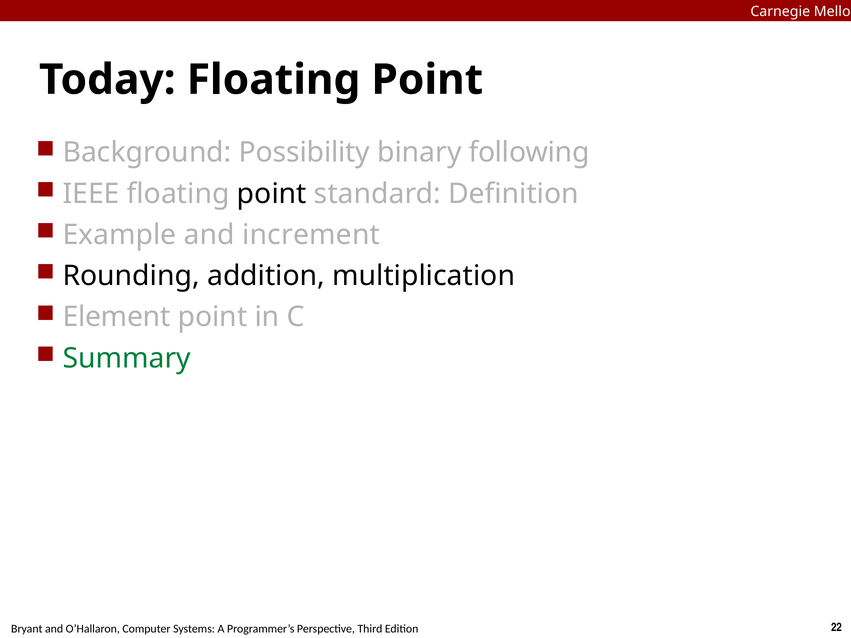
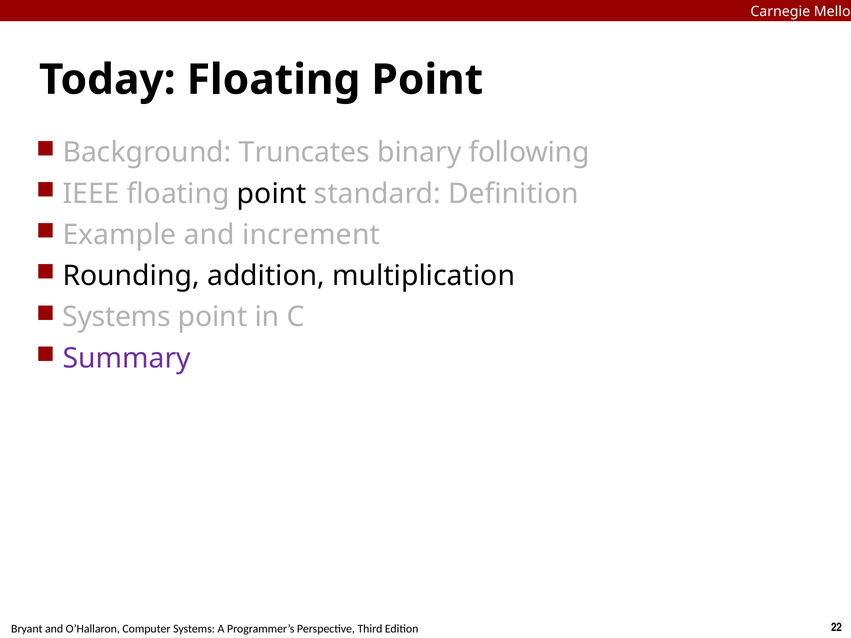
Possibility: Possibility -> Truncates (304, 153)
Element: Element -> Systems (117, 317)
Summary colour: green -> purple (127, 358)
